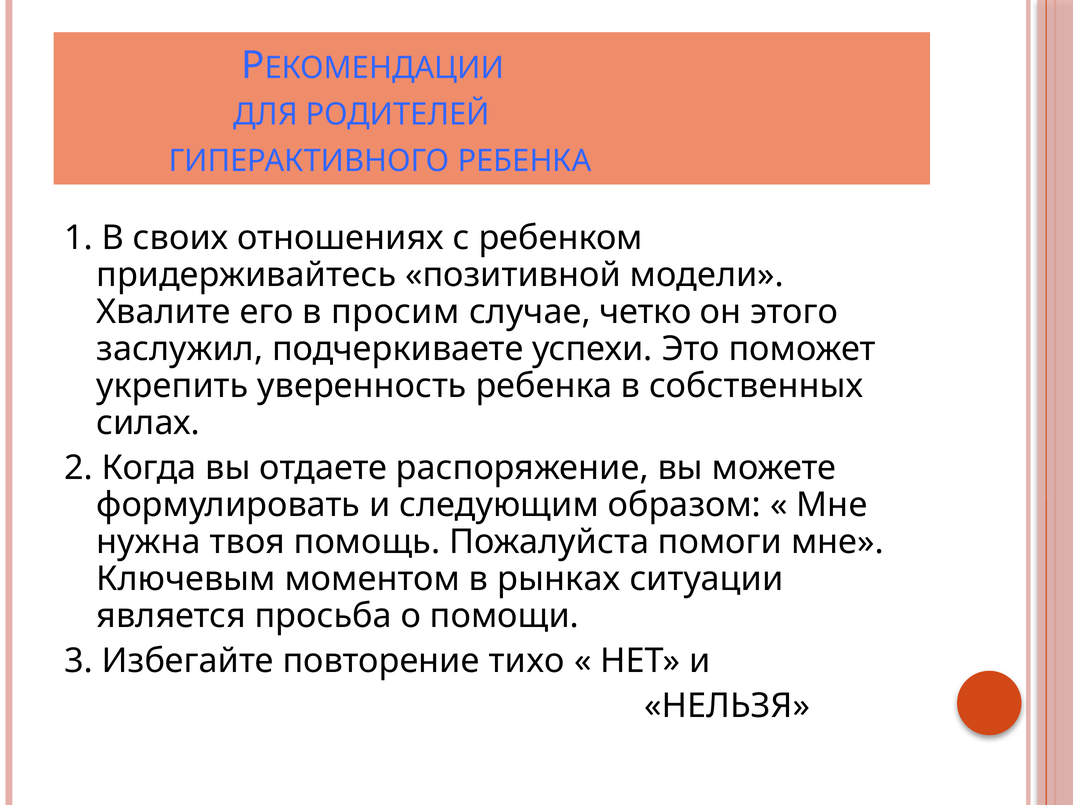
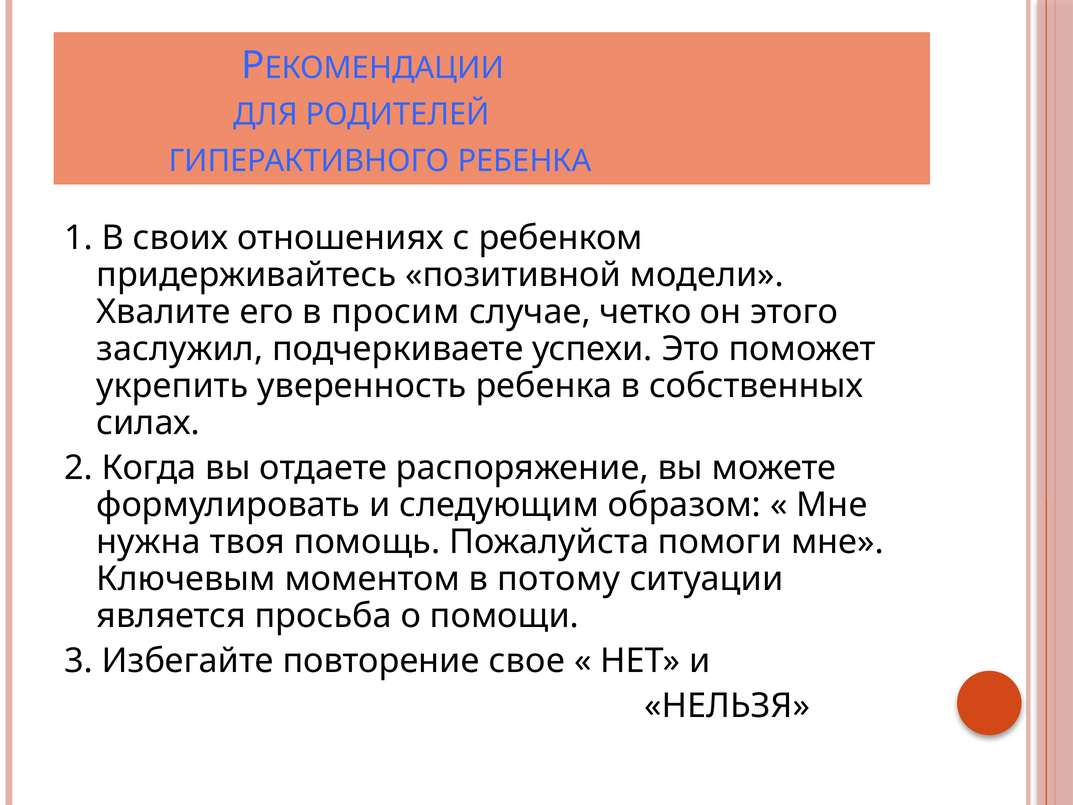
рынках: рынках -> потому (559, 579)
тихо: тихо -> свое (527, 661)
